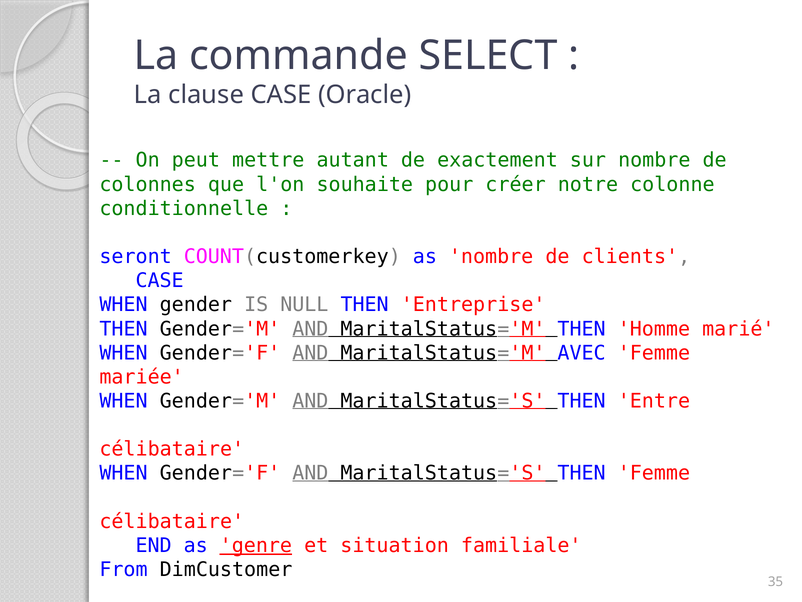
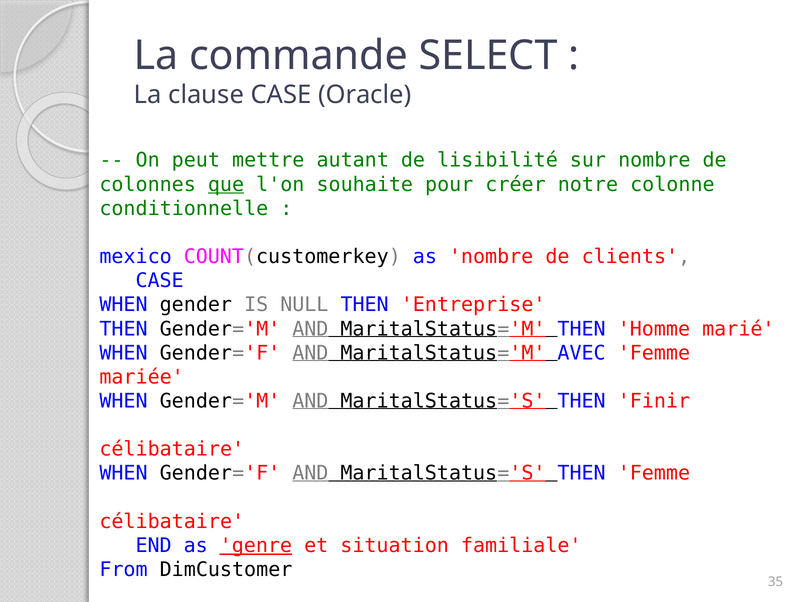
exactement: exactement -> lisibilité (497, 160)
que underline: none -> present (226, 184)
seront: seront -> mexico (136, 256)
Entre: Entre -> Finir (654, 401)
